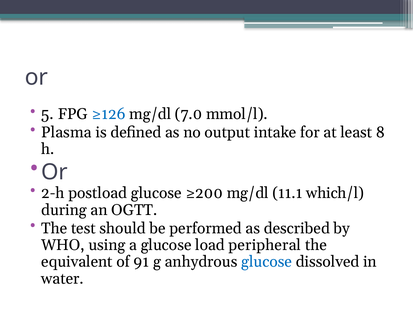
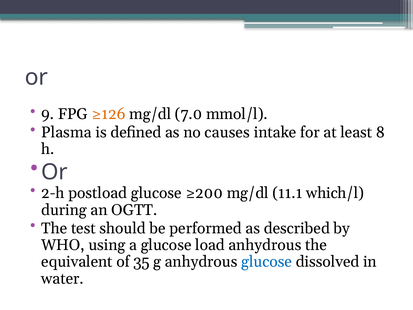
5: 5 -> 9 (48, 114)
≥126 colour: blue -> orange (108, 114)
output: output -> causes (227, 132)
load peripheral: peripheral -> anhydrous (265, 245)
91: 91 -> 35 (142, 262)
